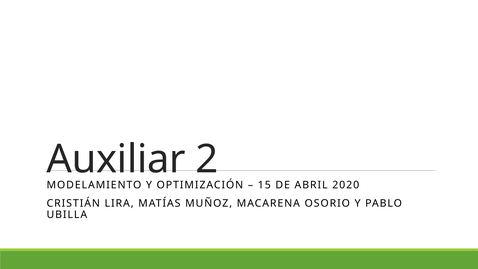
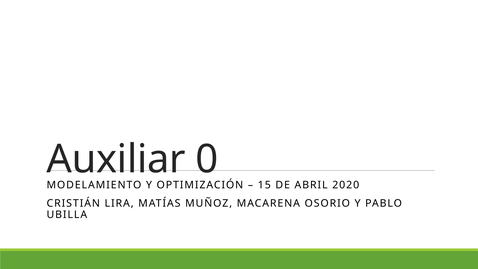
2: 2 -> 0 (207, 159)
